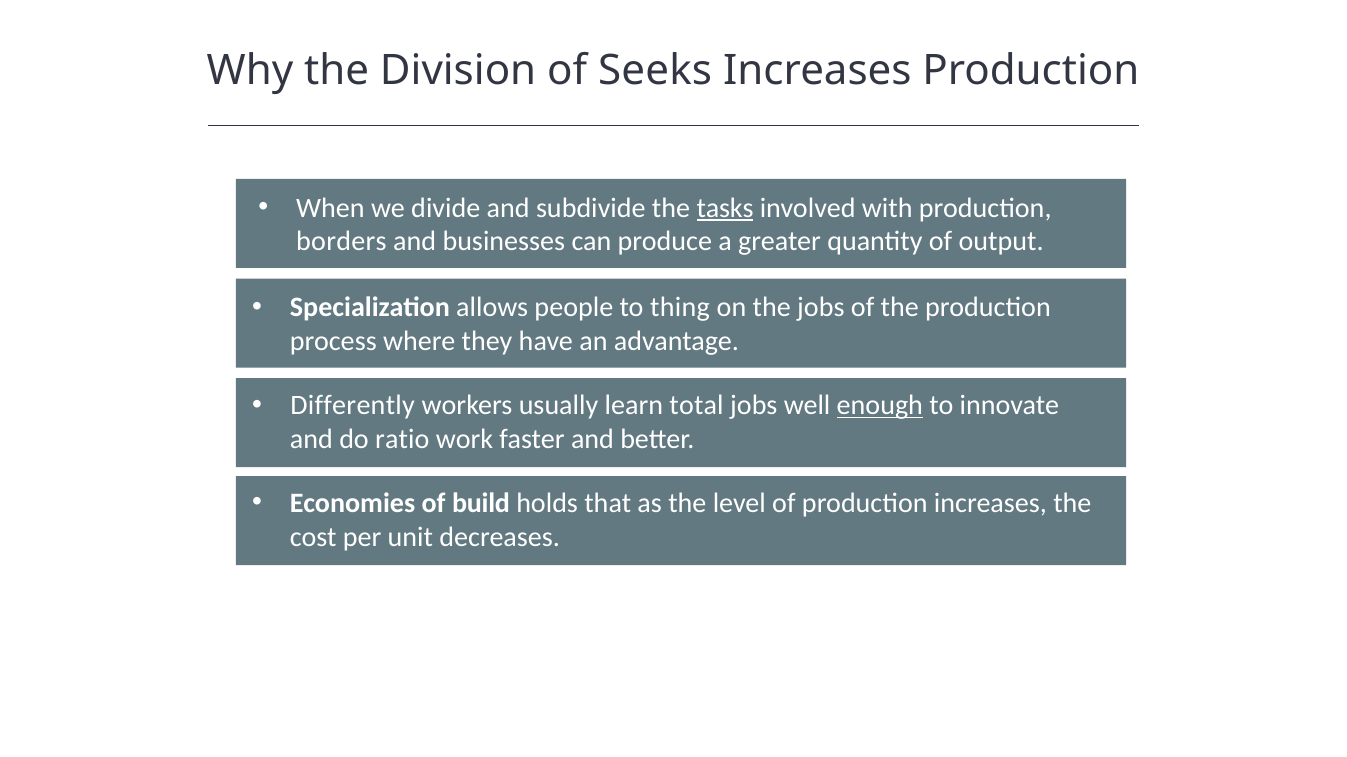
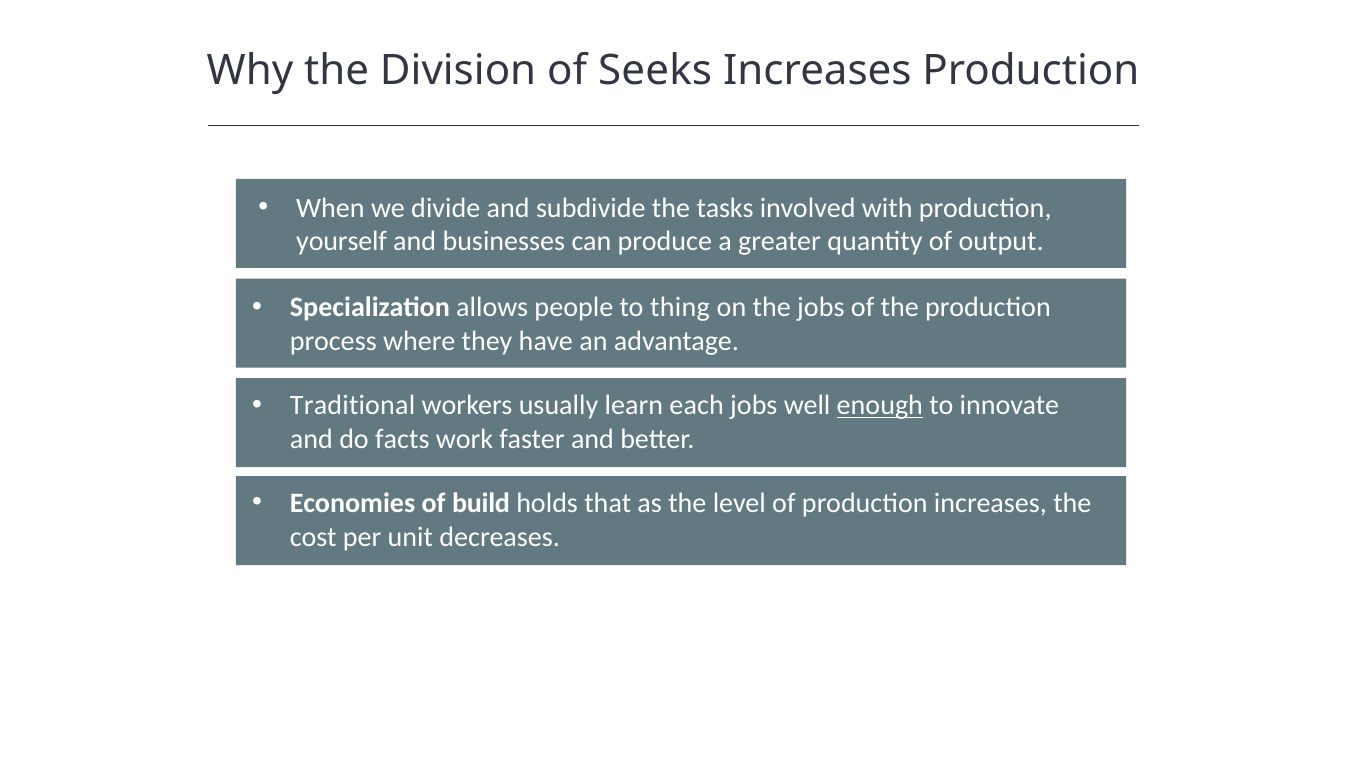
tasks underline: present -> none (725, 208)
borders: borders -> yourself (342, 242)
Differently: Differently -> Traditional (353, 406)
total: total -> each (697, 406)
ratio: ratio -> facts (402, 439)
